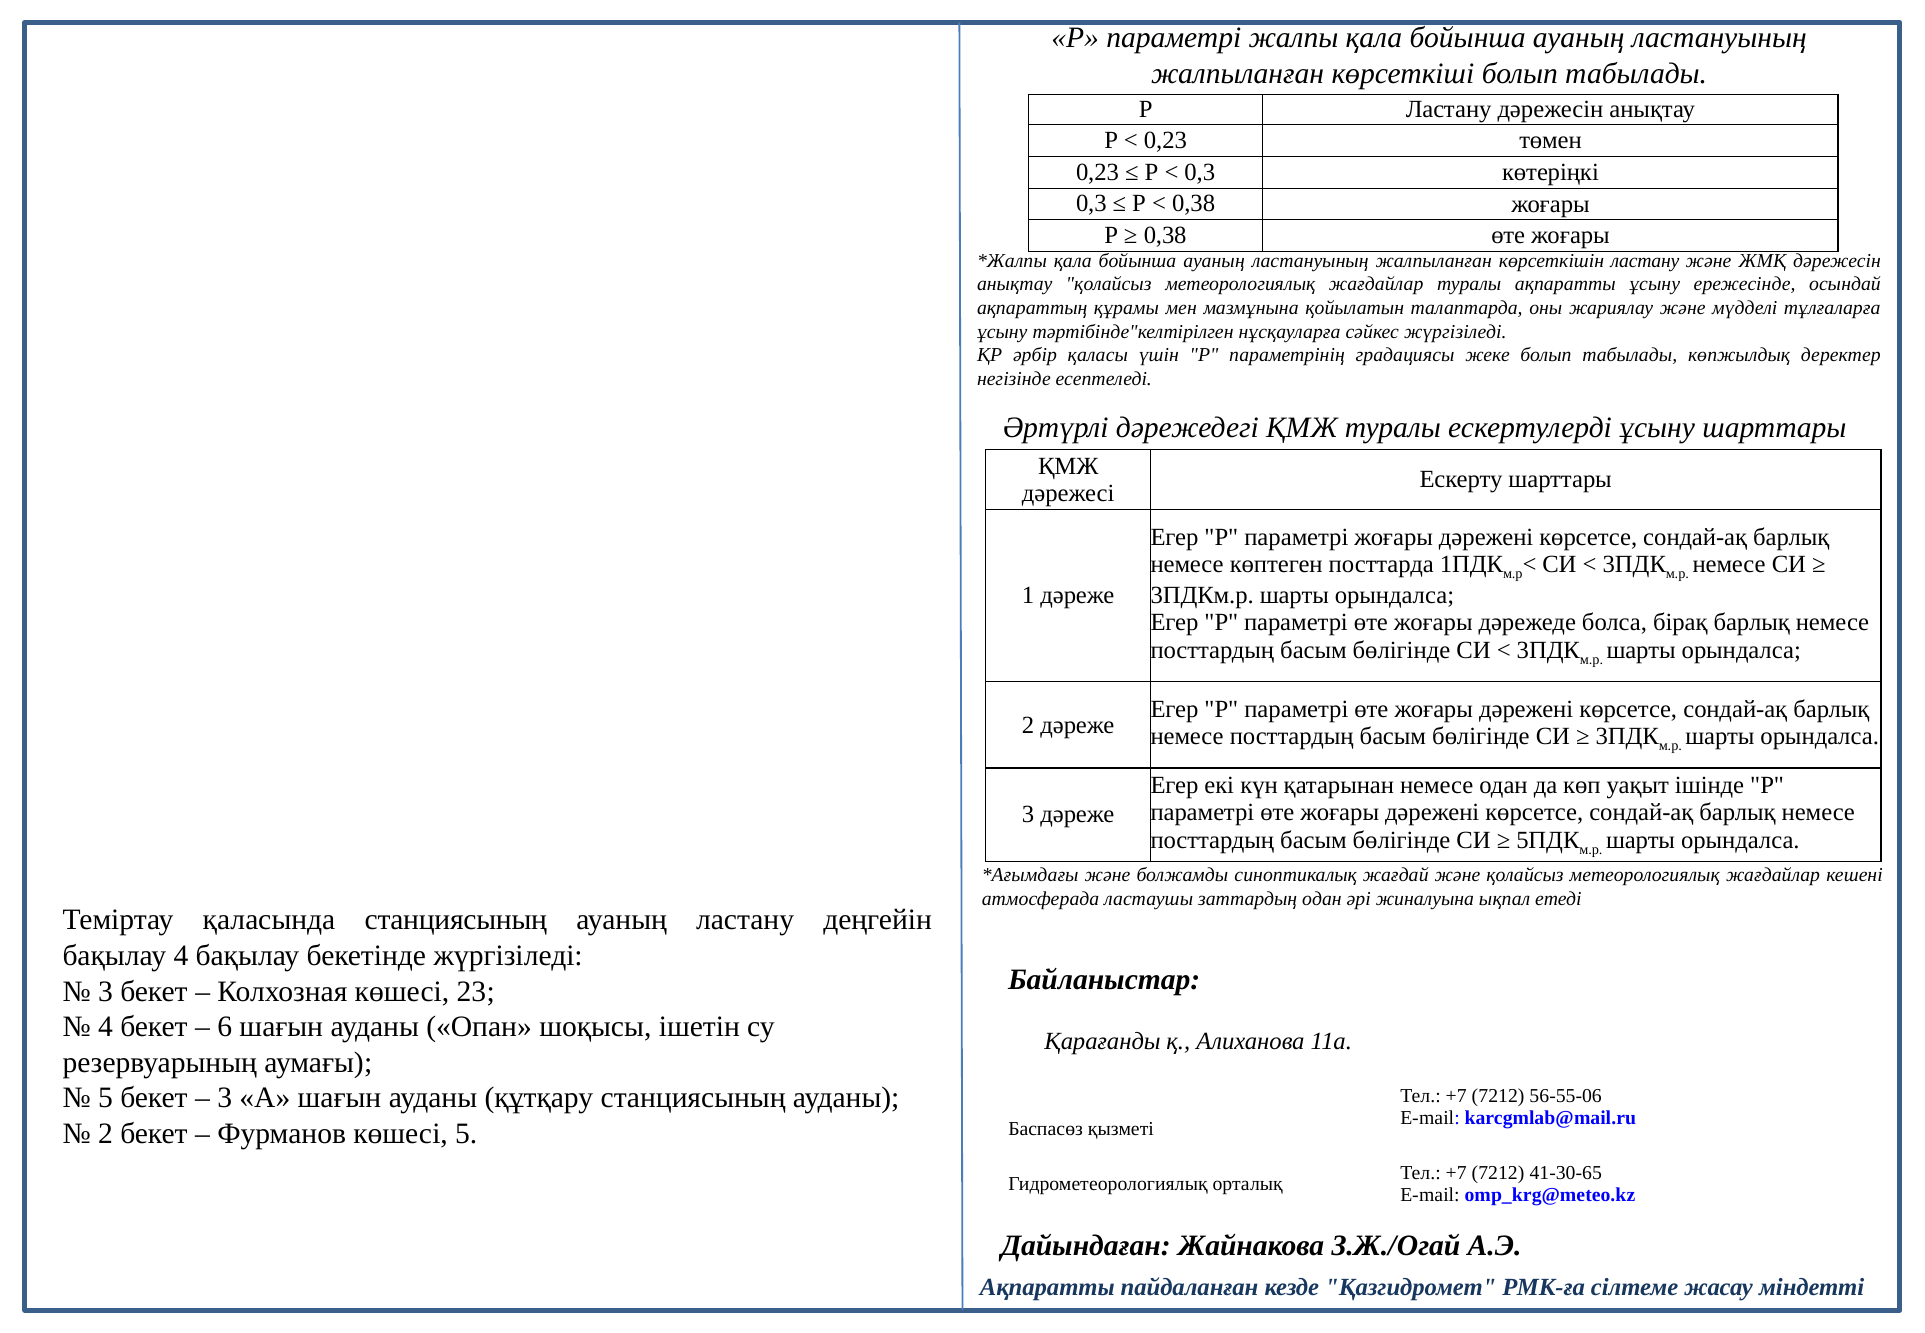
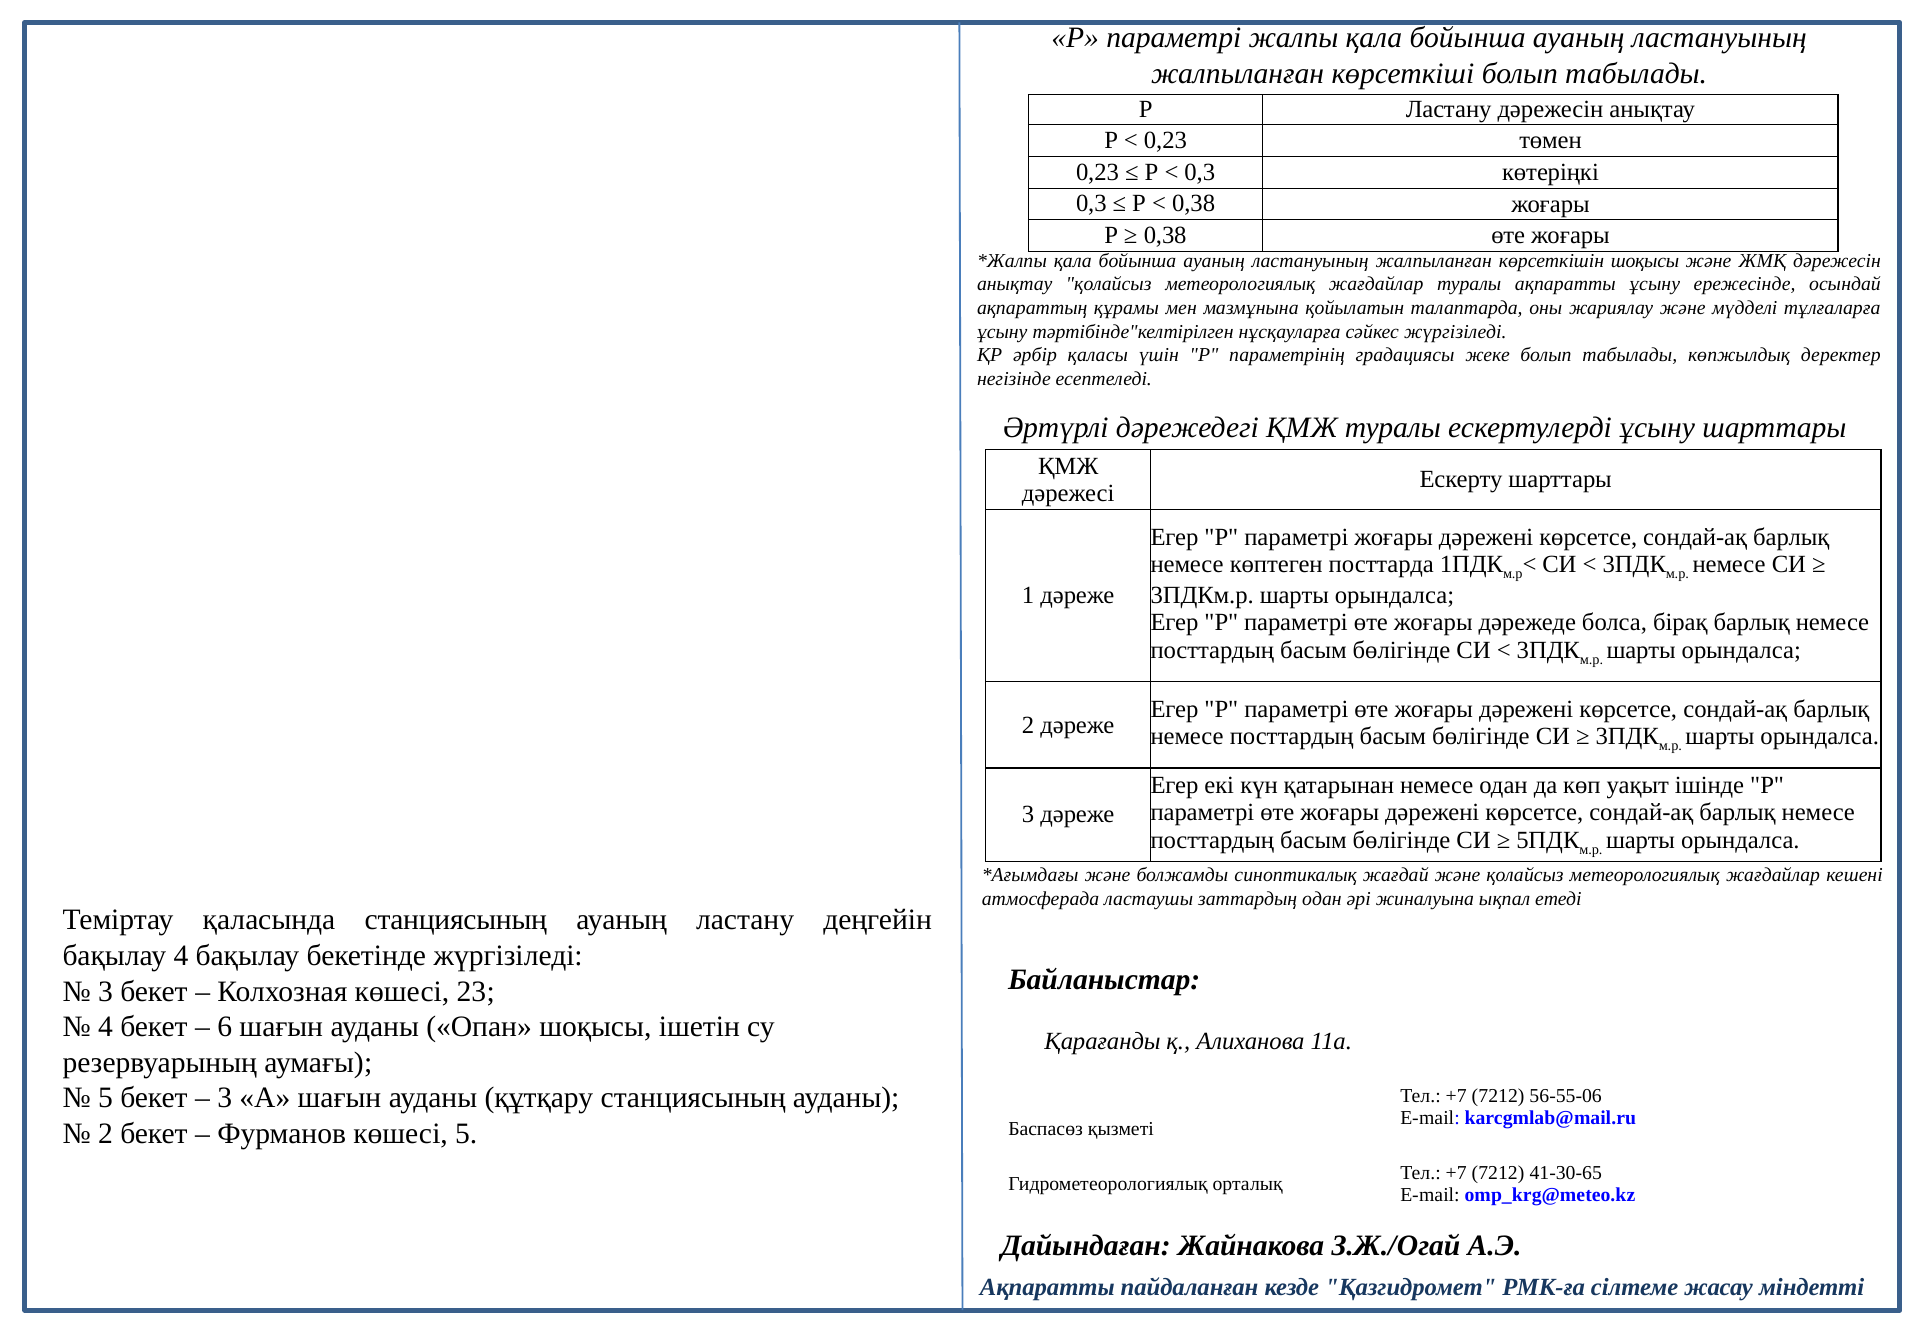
көрсеткішін ластану: ластану -> шоқысы (1645, 261)
